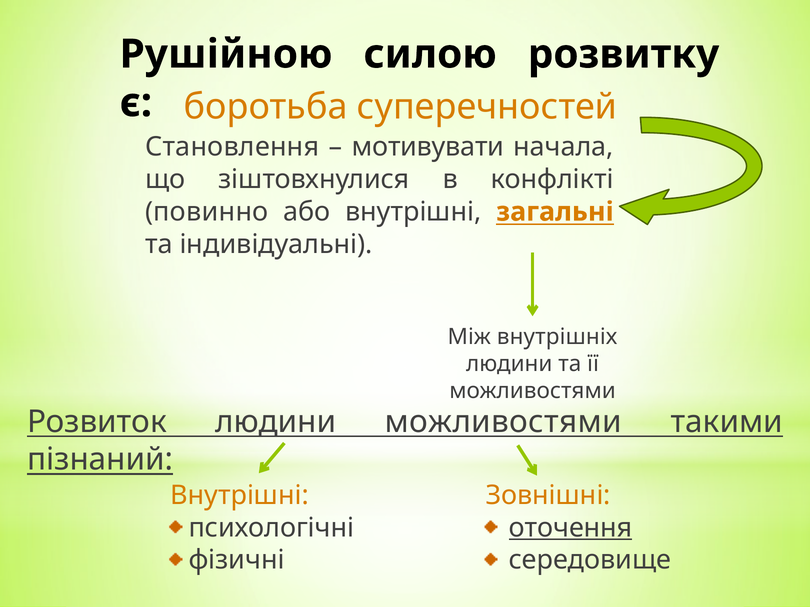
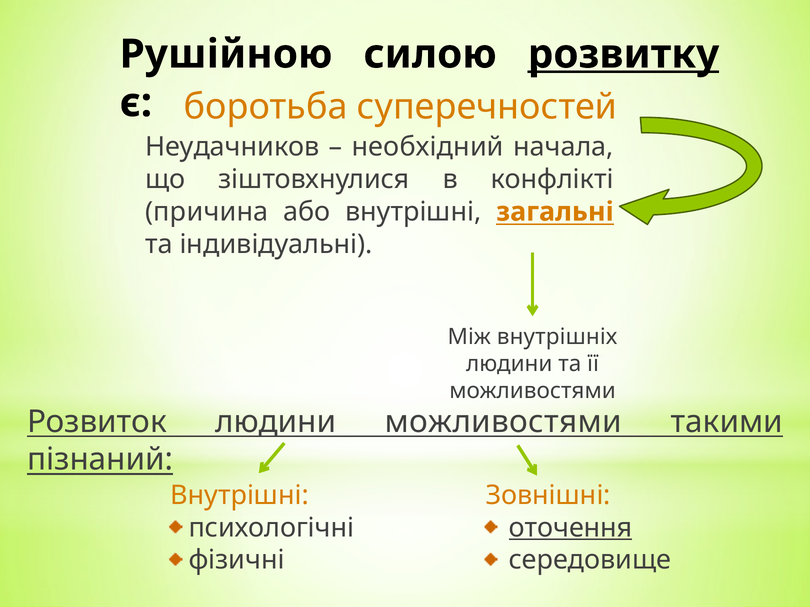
розвитку underline: none -> present (623, 54)
Становлення: Становлення -> Неудачников (232, 147)
мотивувати: мотивувати -> необхідний (428, 147)
повинно: повинно -> причина (207, 212)
